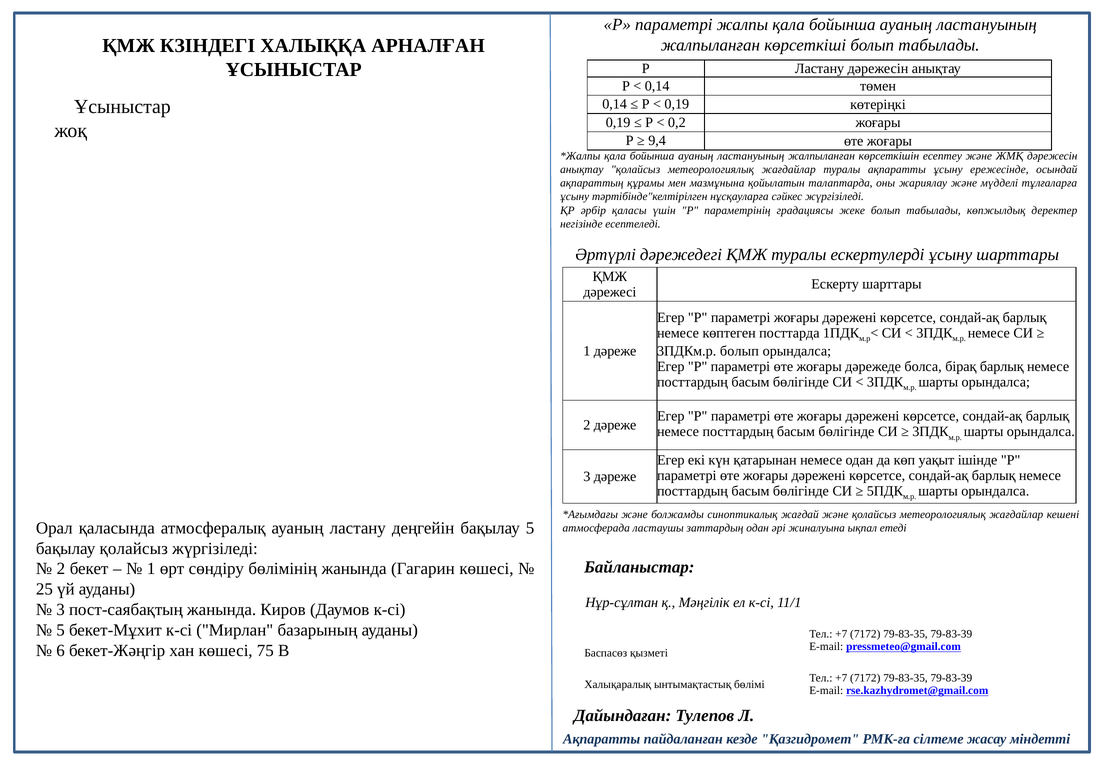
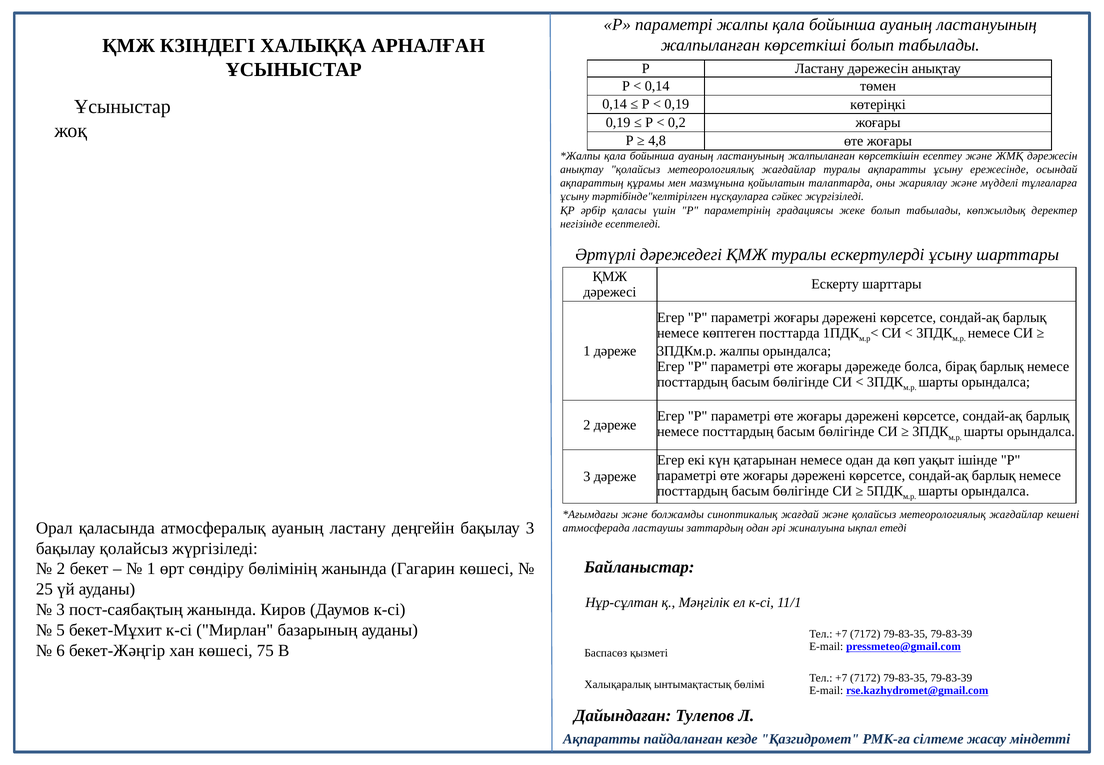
9,4: 9,4 -> 4,8 (657, 141)
3ПДКм.р болып: болып -> жалпы (740, 351)
бақылау 5: 5 -> 3 (530, 528)
